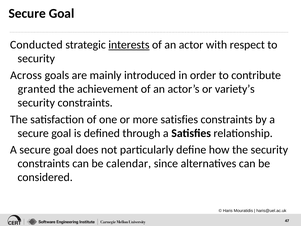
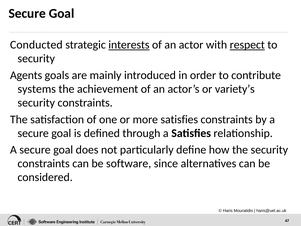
respect underline: none -> present (247, 45)
Across: Across -> Agents (26, 75)
granted: granted -> systems (37, 89)
calendar: calendar -> software (129, 163)
